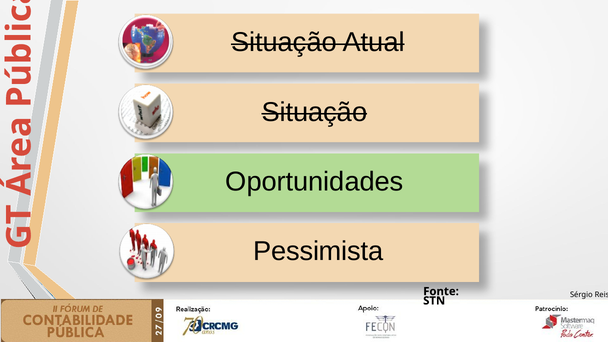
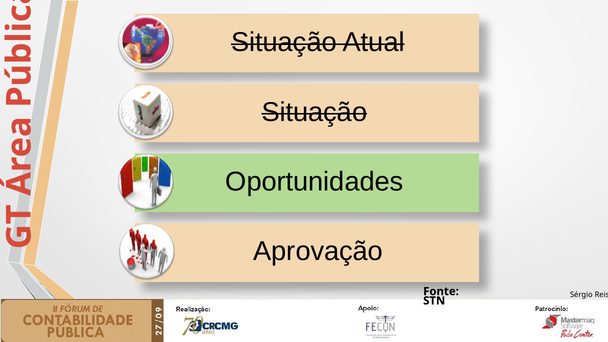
Pessimista: Pessimista -> Aprovação (318, 251)
